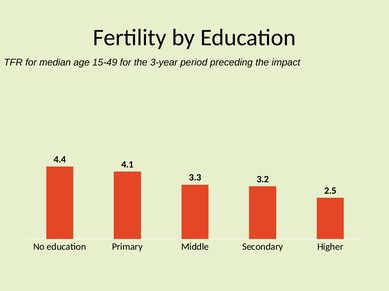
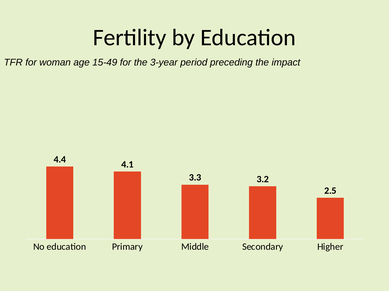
median: median -> woman (55, 62)
